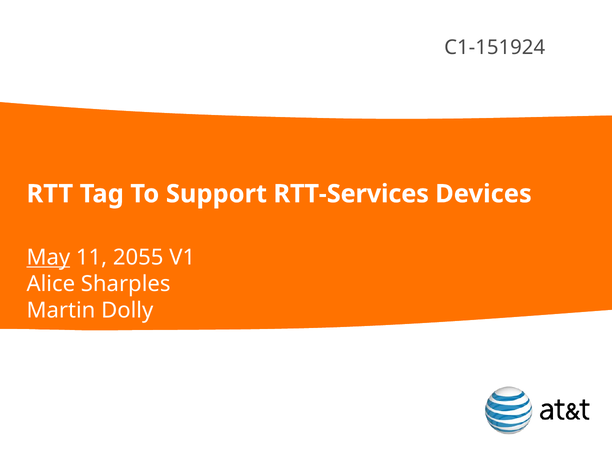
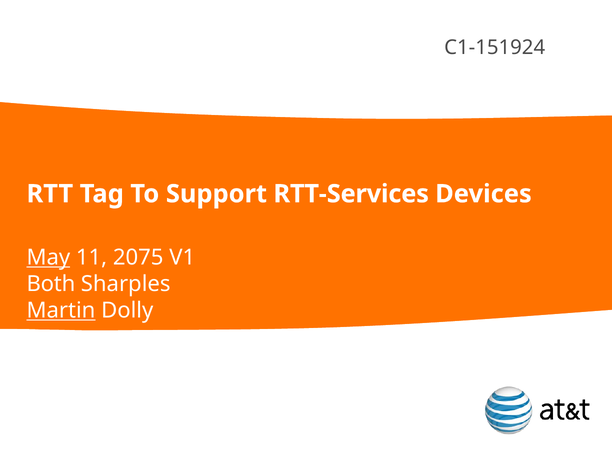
2055: 2055 -> 2075 (138, 258)
Alice: Alice -> Both (51, 284)
Martin underline: none -> present (61, 311)
